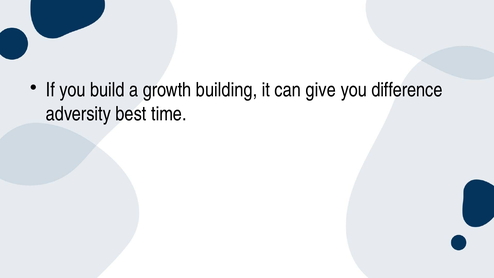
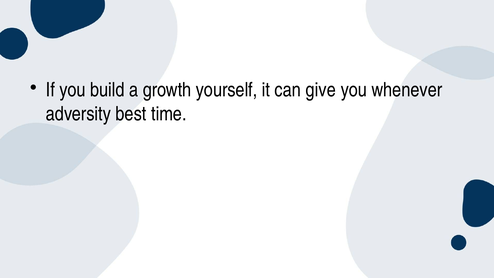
building: building -> yourself (227, 90)
difference: difference -> whenever (407, 90)
